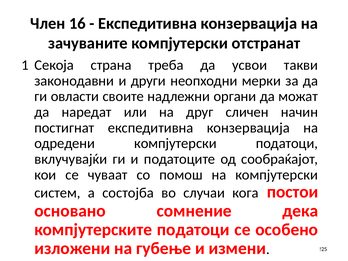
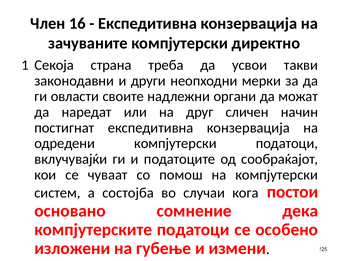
отстранат: отстранат -> директно (266, 43)
